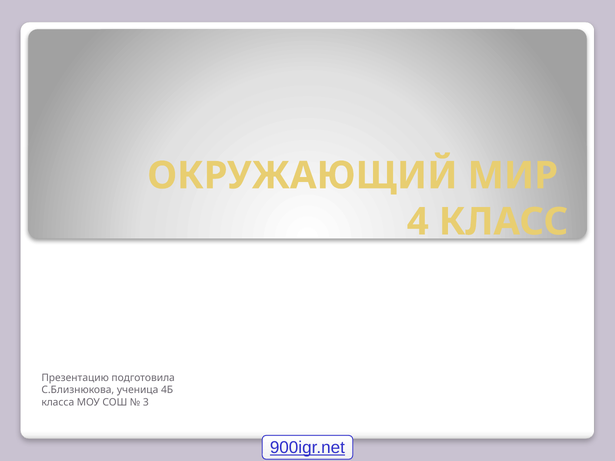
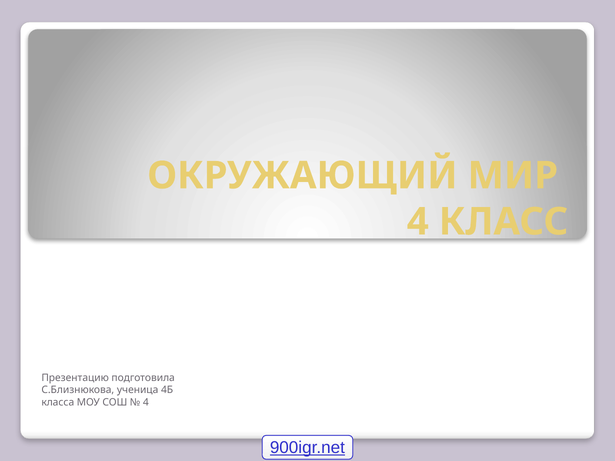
3: 3 -> 4 (146, 403)
